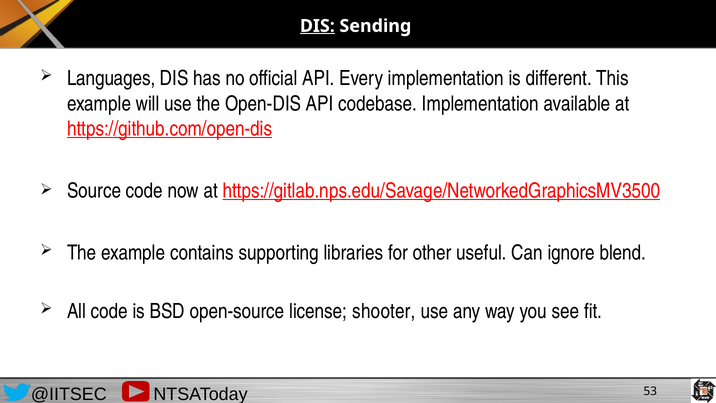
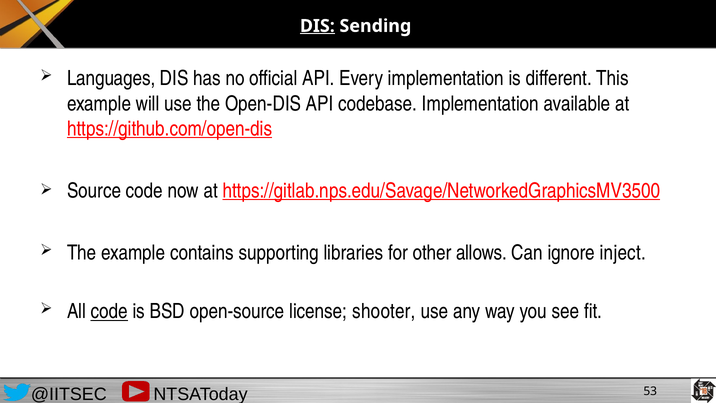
useful: useful -> allows (482, 253)
blend: blend -> inject (623, 253)
code underline: none -> present (109, 311)
